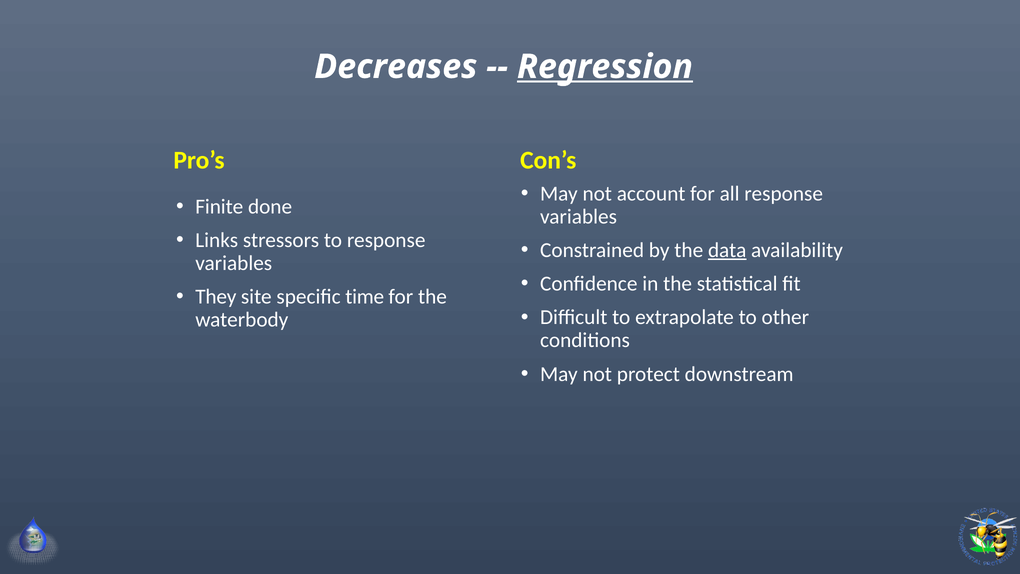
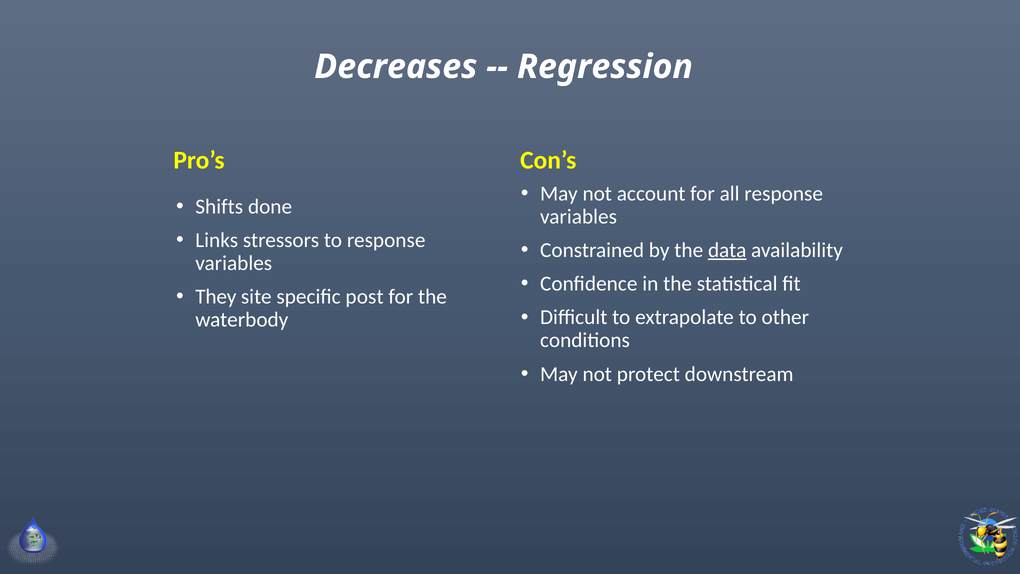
Regression underline: present -> none (605, 67)
Finite: Finite -> Shifts (219, 206)
time: time -> post (365, 297)
